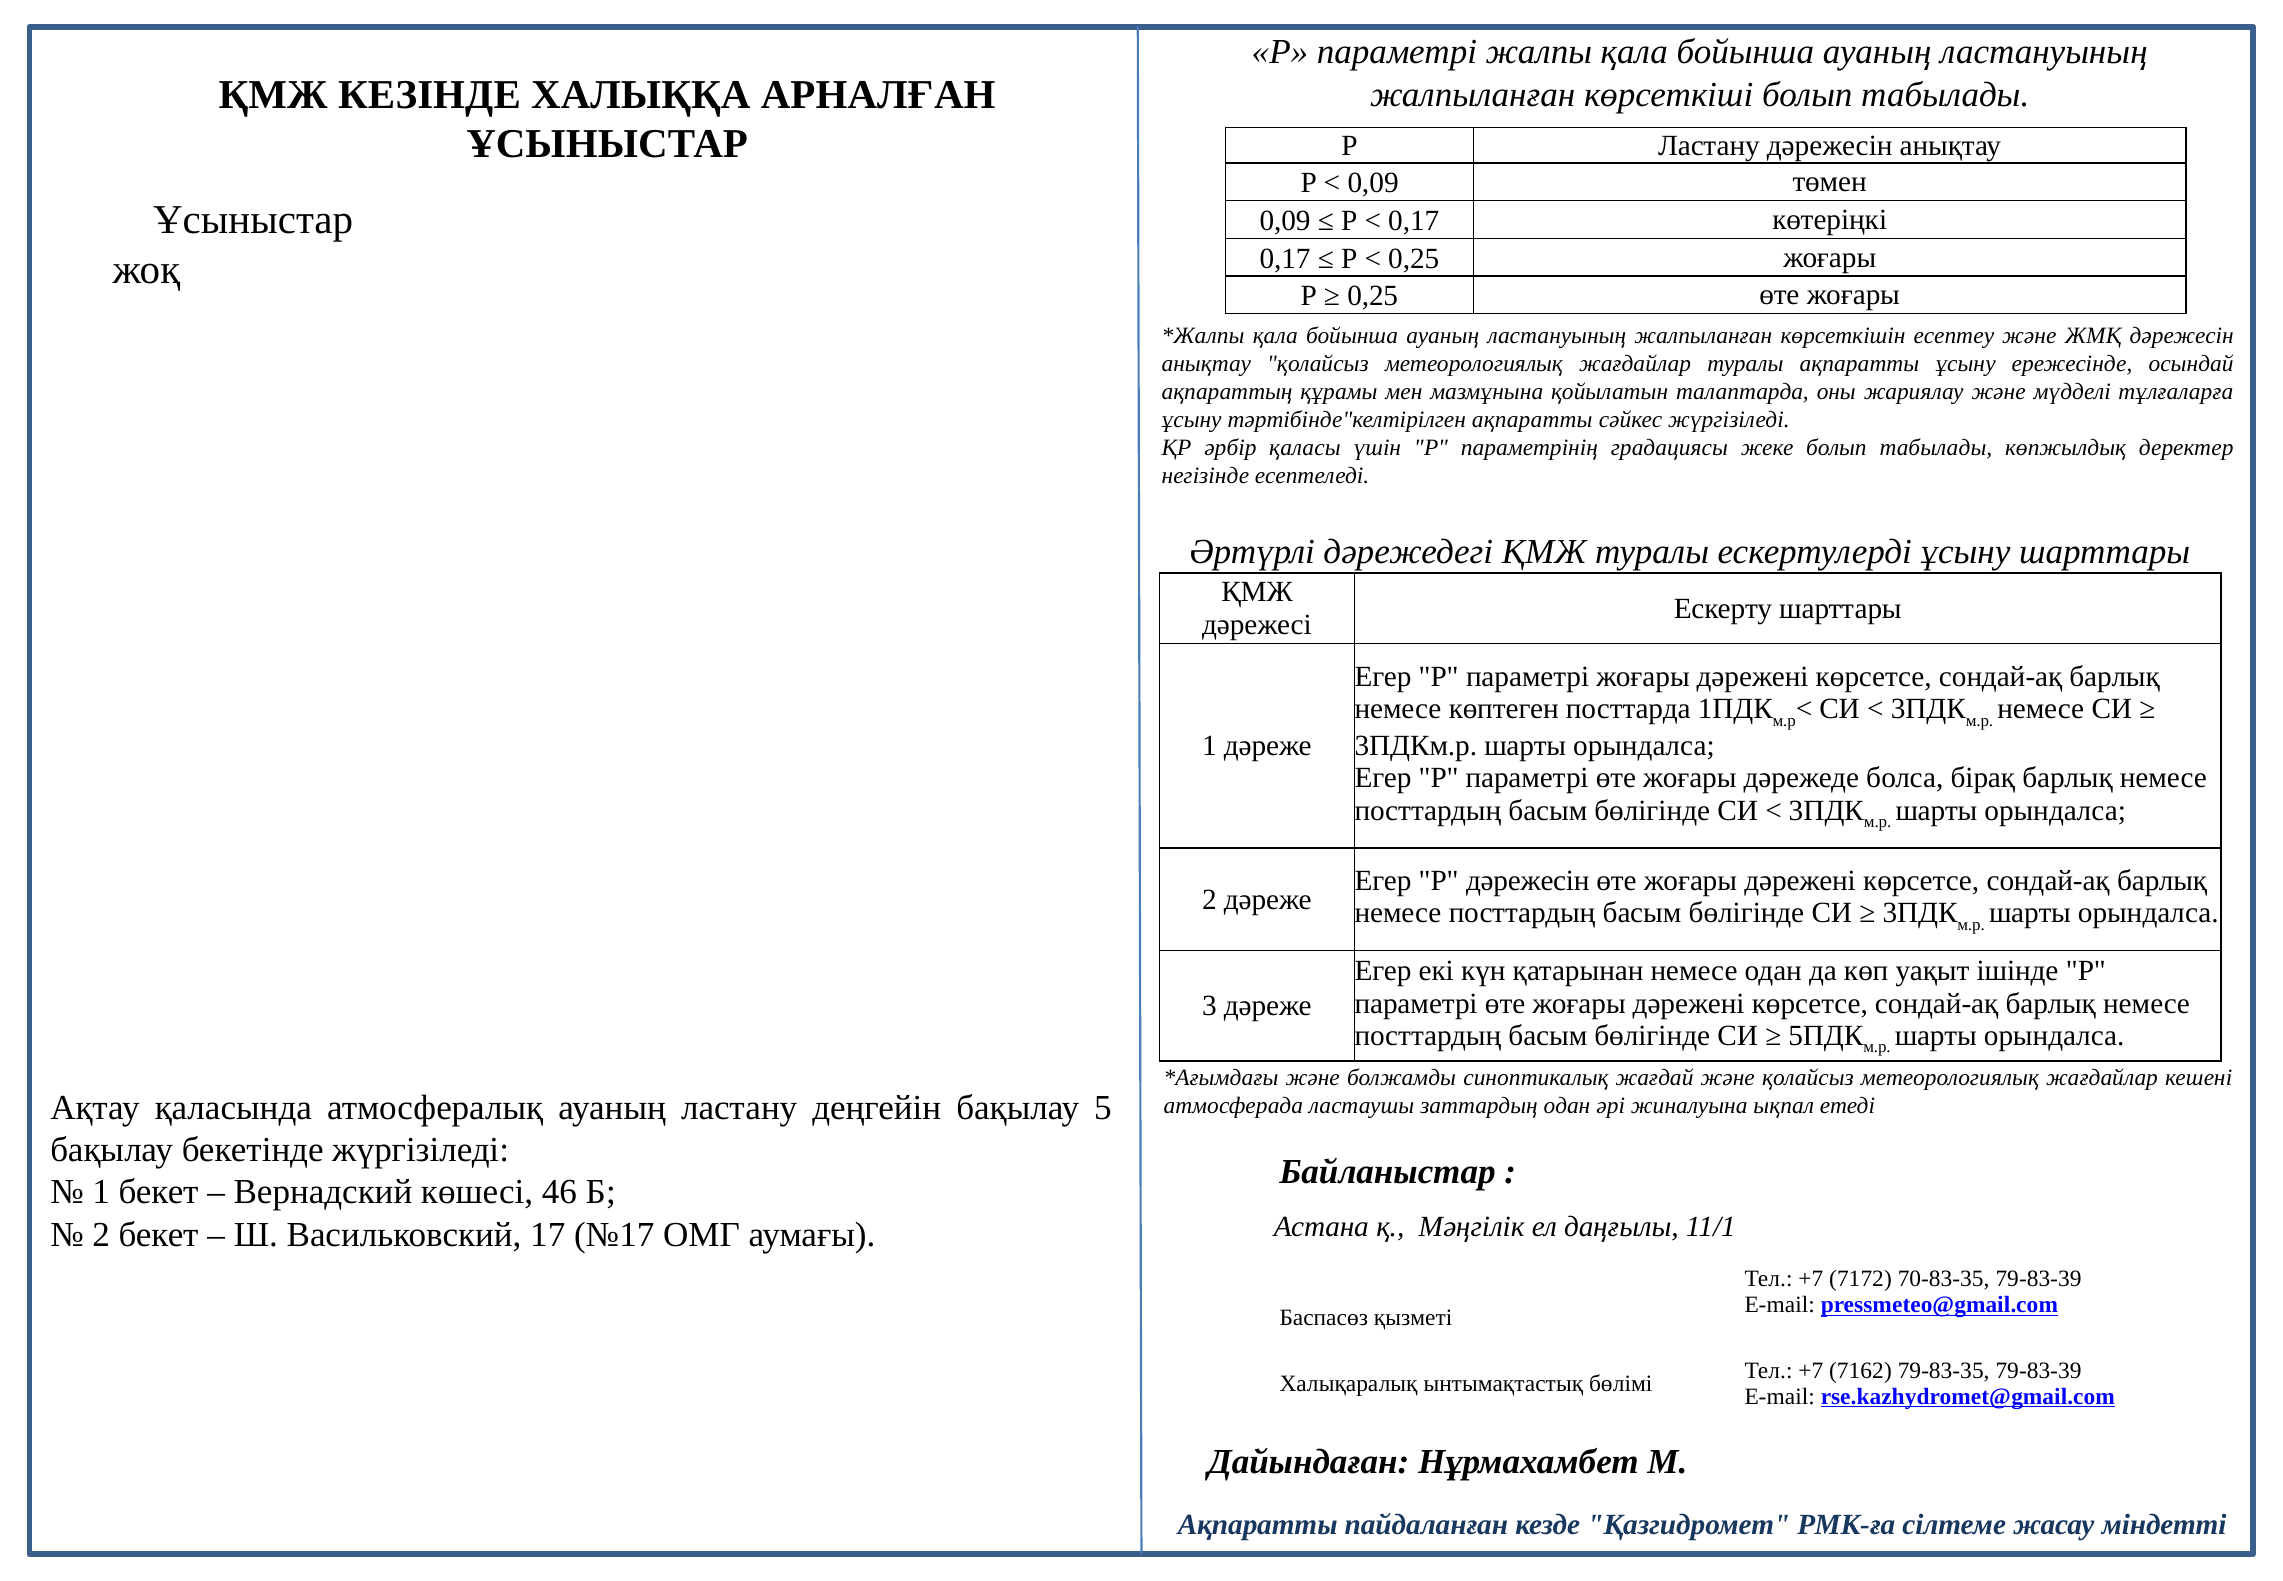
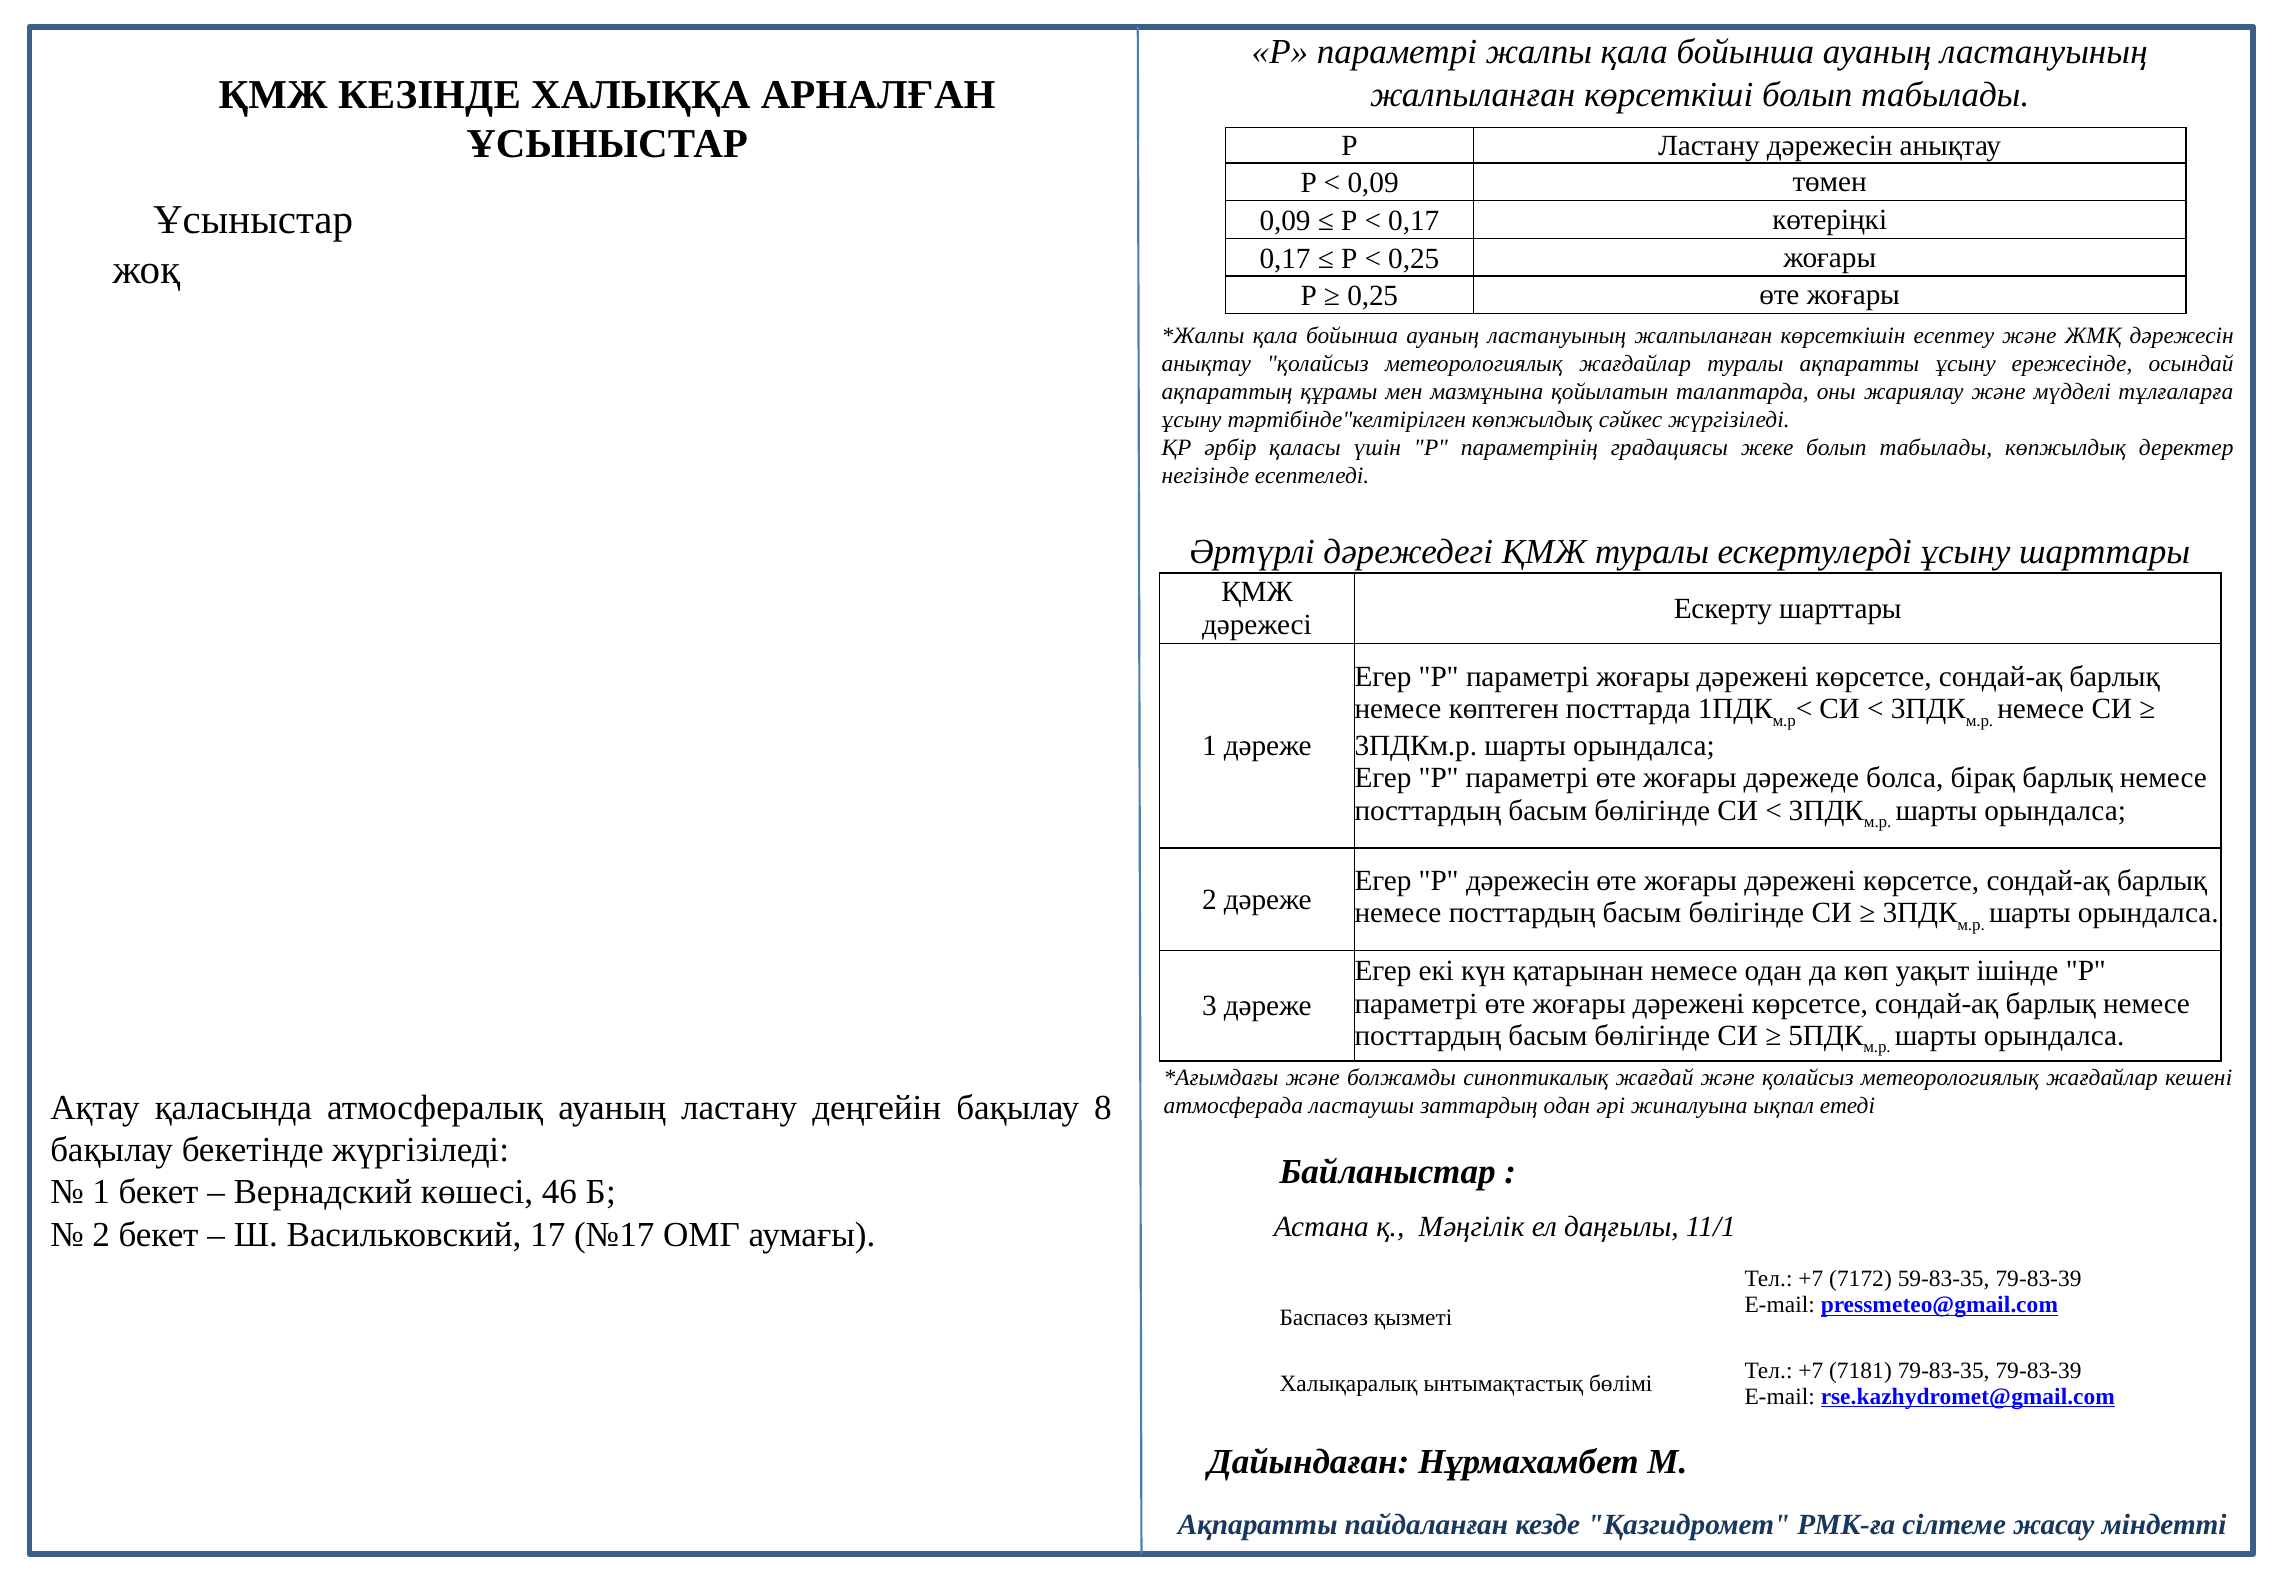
тәртібінде"келтірілген ақпаратты: ақпаратты -> көпжылдық (1532, 420)
5: 5 -> 8 (1103, 1108)
70-83-35: 70-83-35 -> 59-83-35 (1944, 1279)
7162: 7162 -> 7181 (1860, 1370)
